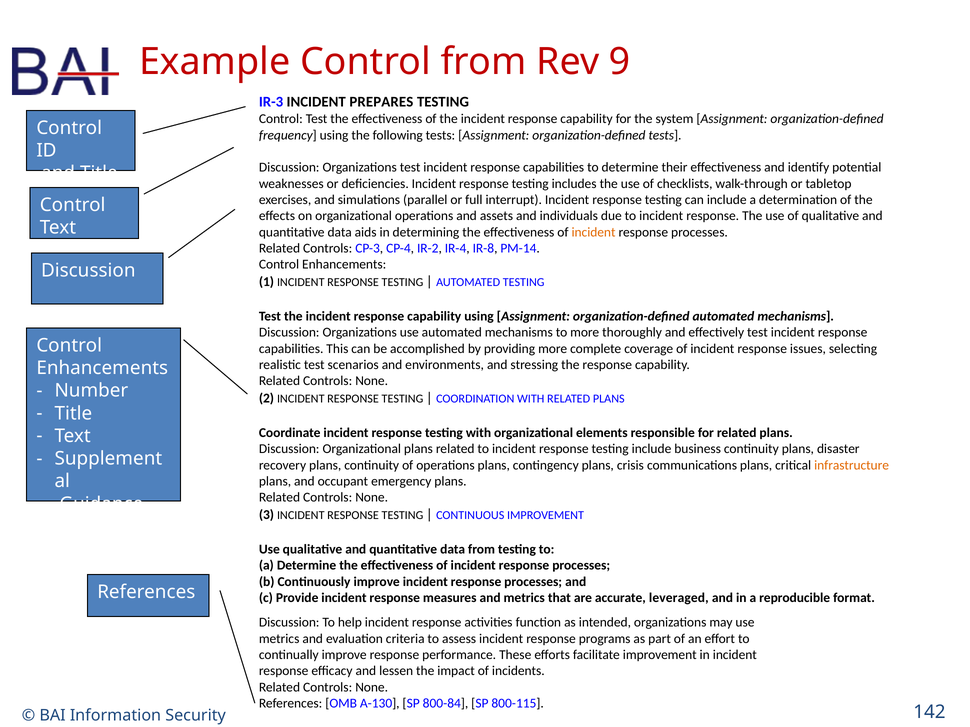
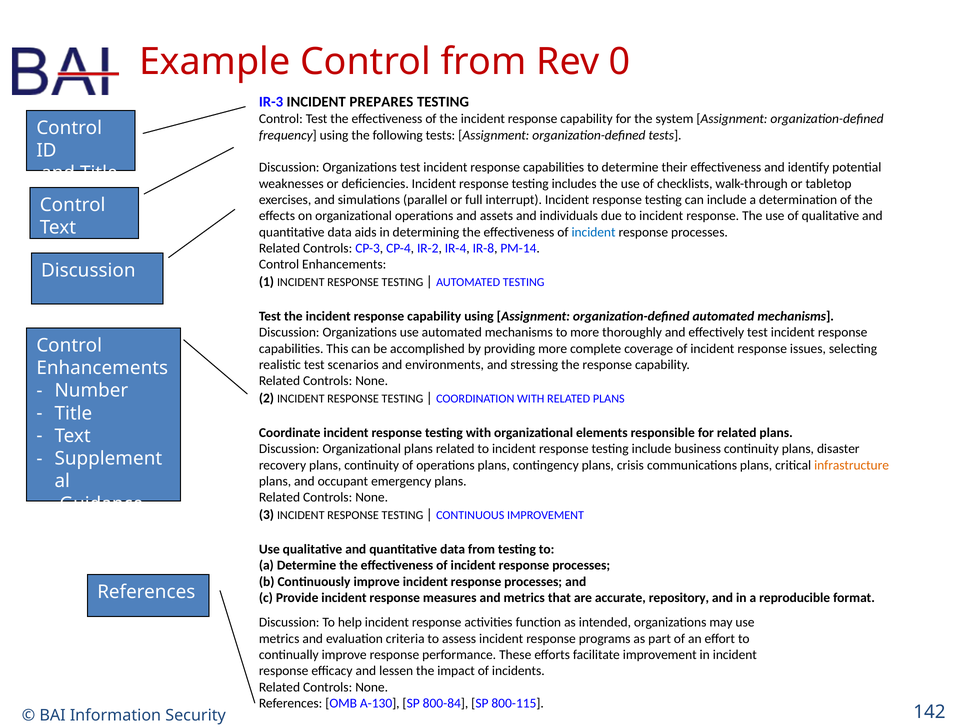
9: 9 -> 0 (620, 62)
incident colour: orange -> blue (594, 232)
leveraged: leveraged -> repository (679, 598)
